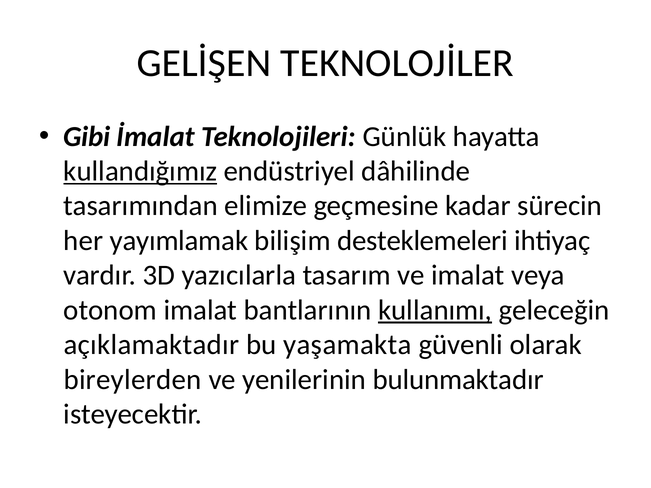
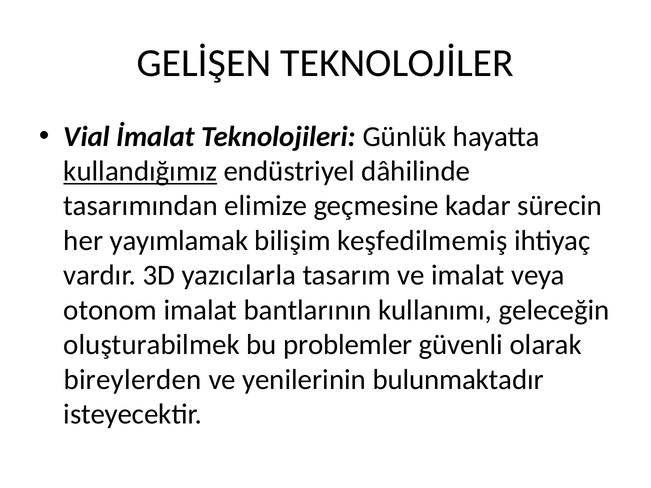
Gibi: Gibi -> Vial (87, 137)
desteklemeleri: desteklemeleri -> keşfedilmemiş (422, 241)
kullanımı underline: present -> none (435, 310)
açıklamaktadır: açıklamaktadır -> oluşturabilmek (152, 345)
yaşamakta: yaşamakta -> problemler (348, 345)
